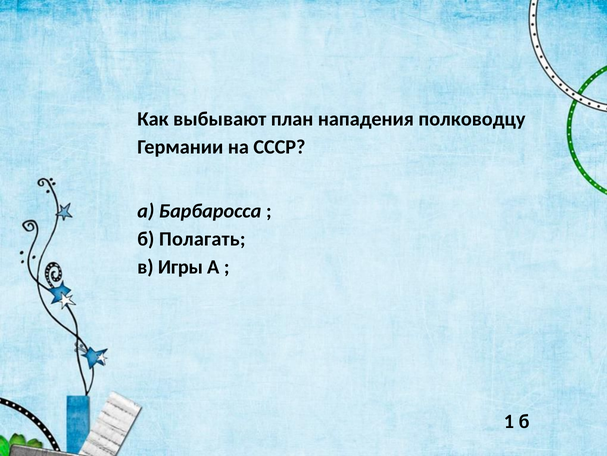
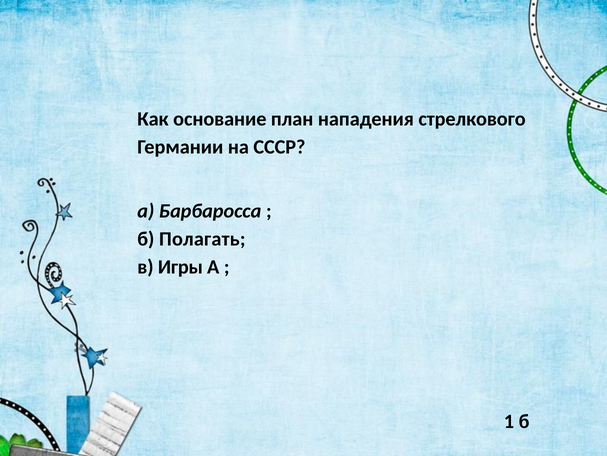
выбывают: выбывают -> основание (220, 119)
полководцу: полководцу -> стрелкового (472, 119)
